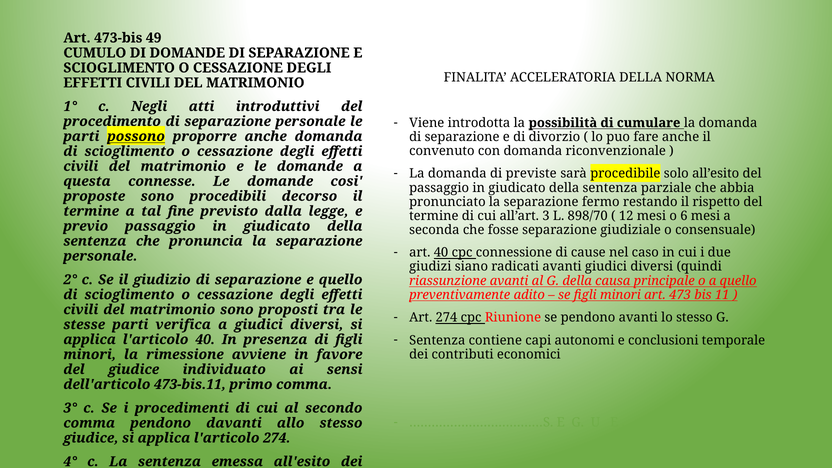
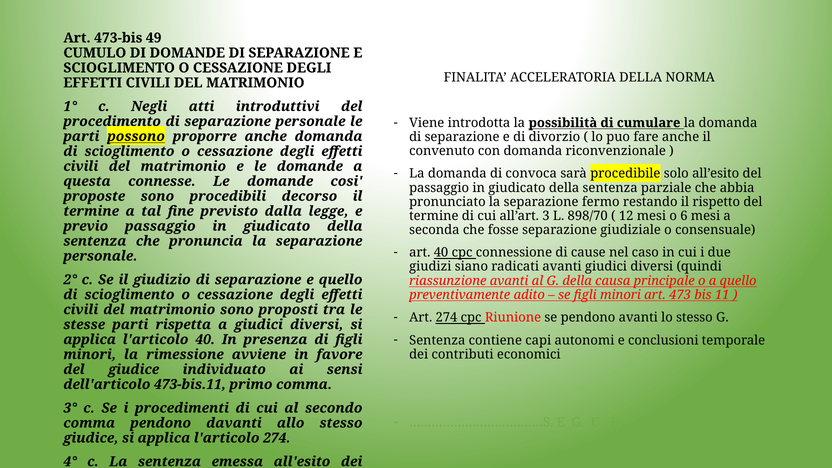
previste: previste -> convoca (531, 174)
verifica: verifica -> rispetta (183, 325)
